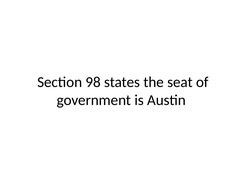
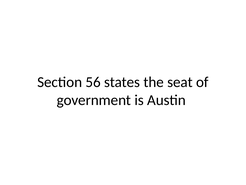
98: 98 -> 56 (93, 82)
